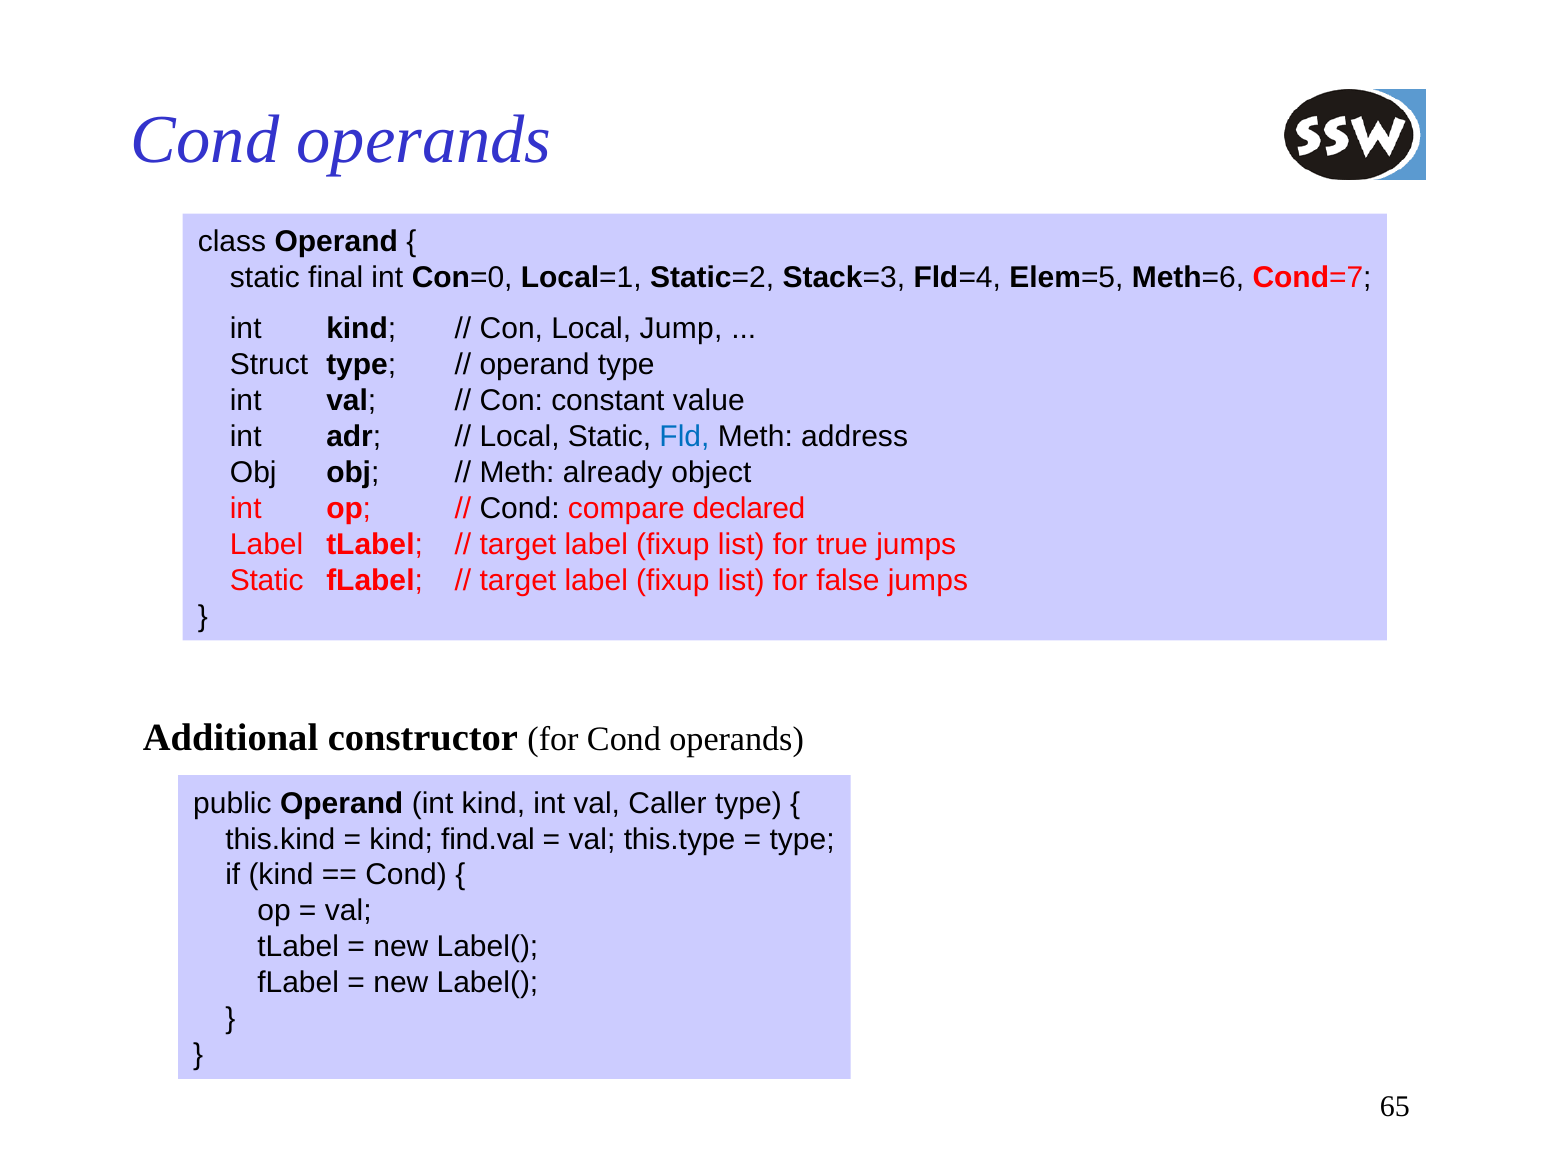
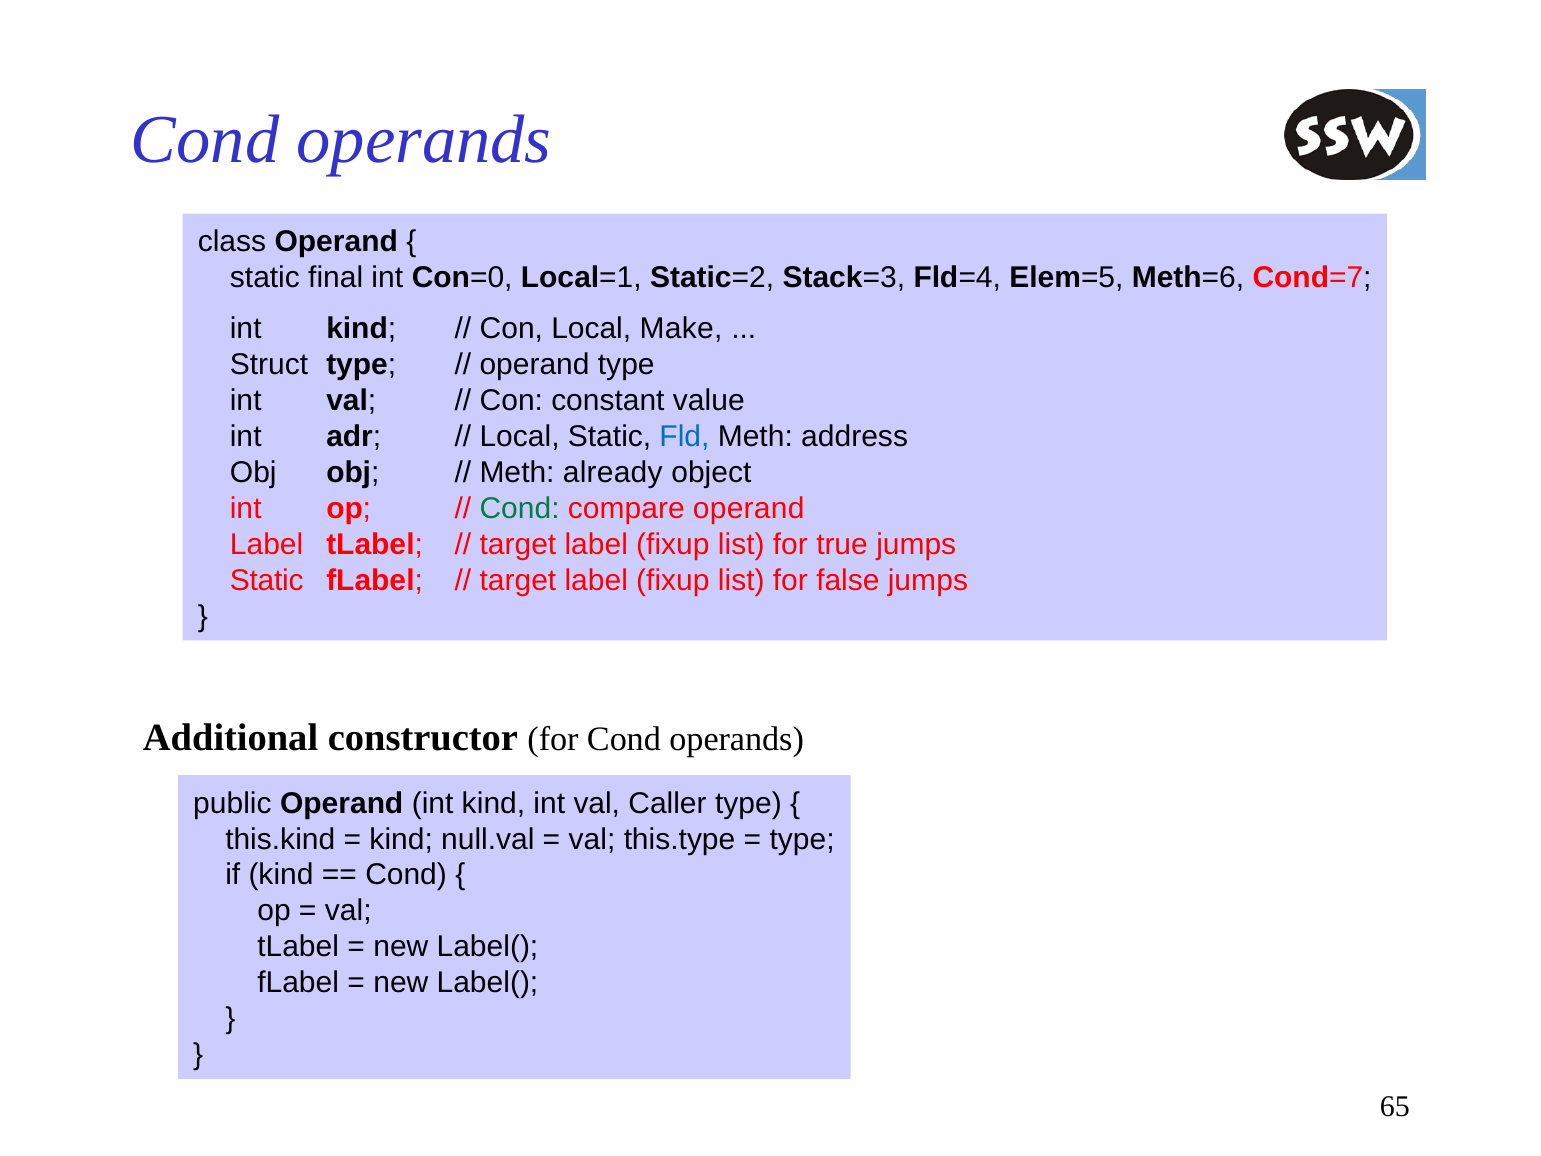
Jump: Jump -> Make (681, 329)
Cond colour: black -> green (520, 508)
compare declared: declared -> operand (749, 508)
find.val: find.val -> null.val (488, 839)
